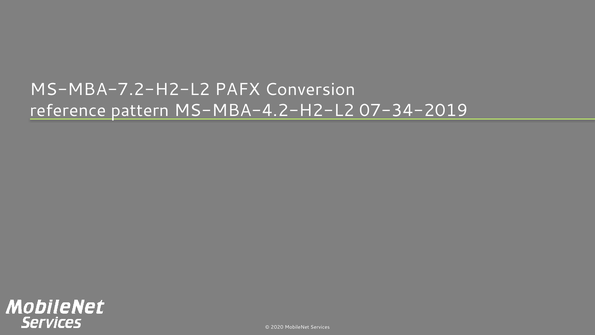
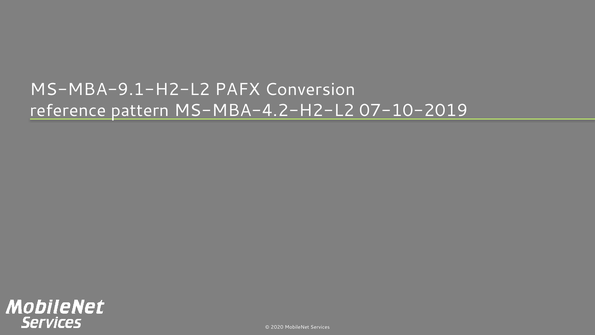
MS-MBA-7.2-H2-L2: MS-MBA-7.2-H2-L2 -> MS-MBA-9.1-H2-L2 (120, 90)
07-34-2019: 07-34-2019 -> 07-10-2019 (414, 110)
